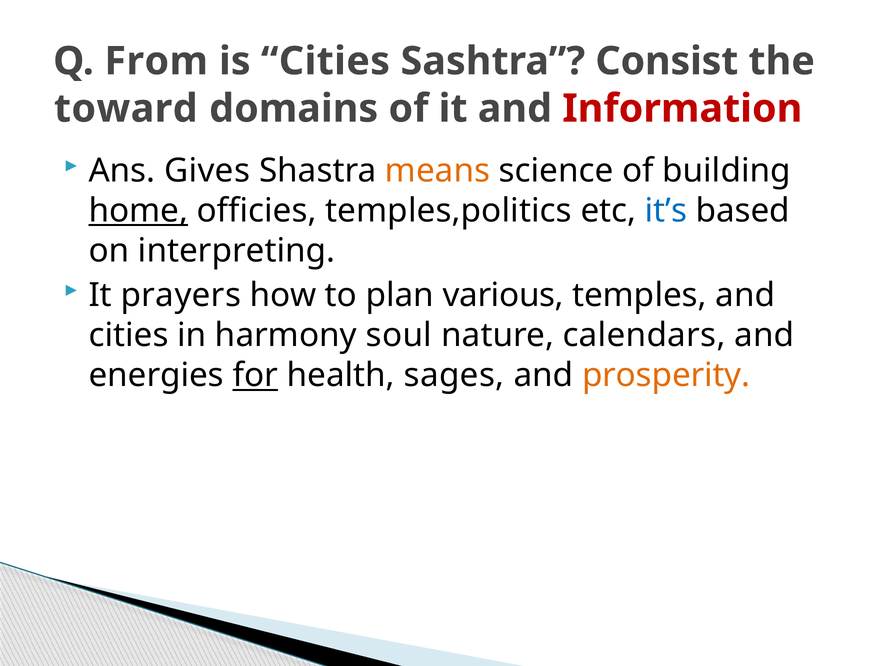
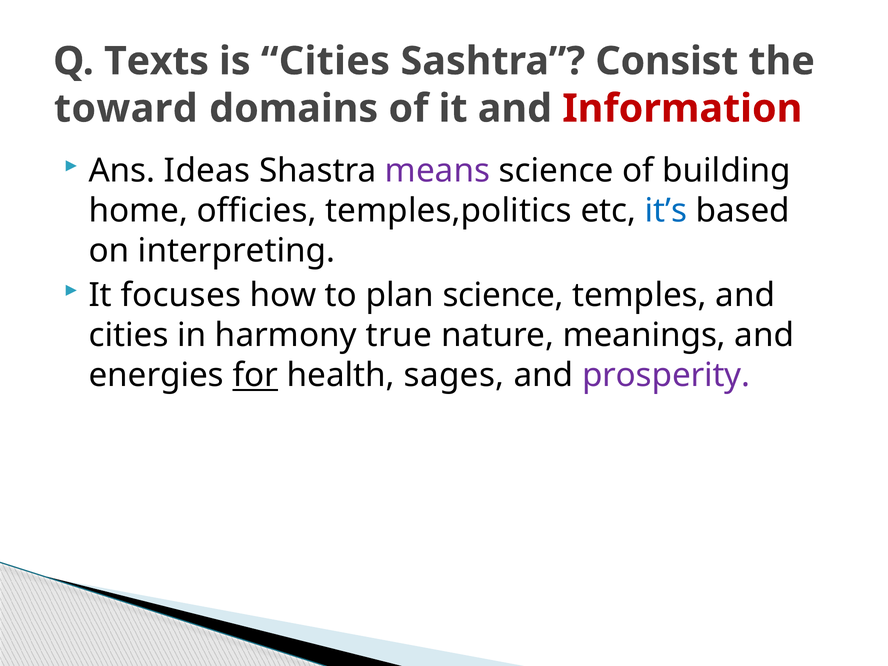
From: From -> Texts (157, 61)
Gives: Gives -> Ideas (207, 171)
means colour: orange -> purple (438, 171)
home underline: present -> none (138, 211)
prayers: prayers -> focuses (181, 295)
plan various: various -> science (503, 295)
soul: soul -> true (399, 335)
calendars: calendars -> meanings (644, 335)
prosperity colour: orange -> purple (666, 375)
